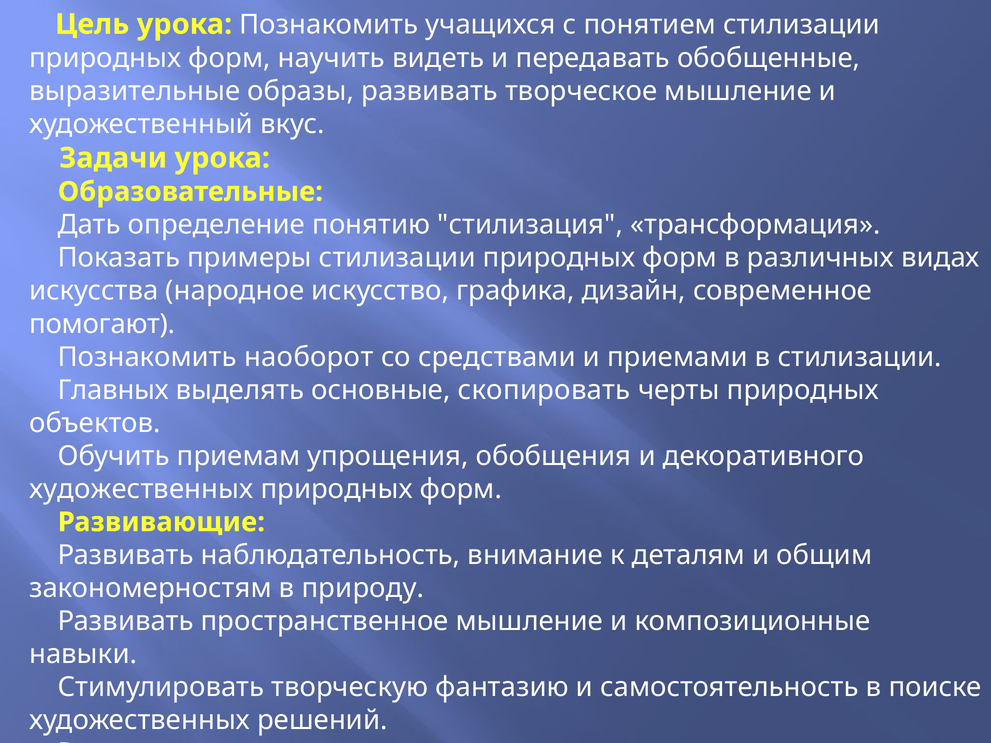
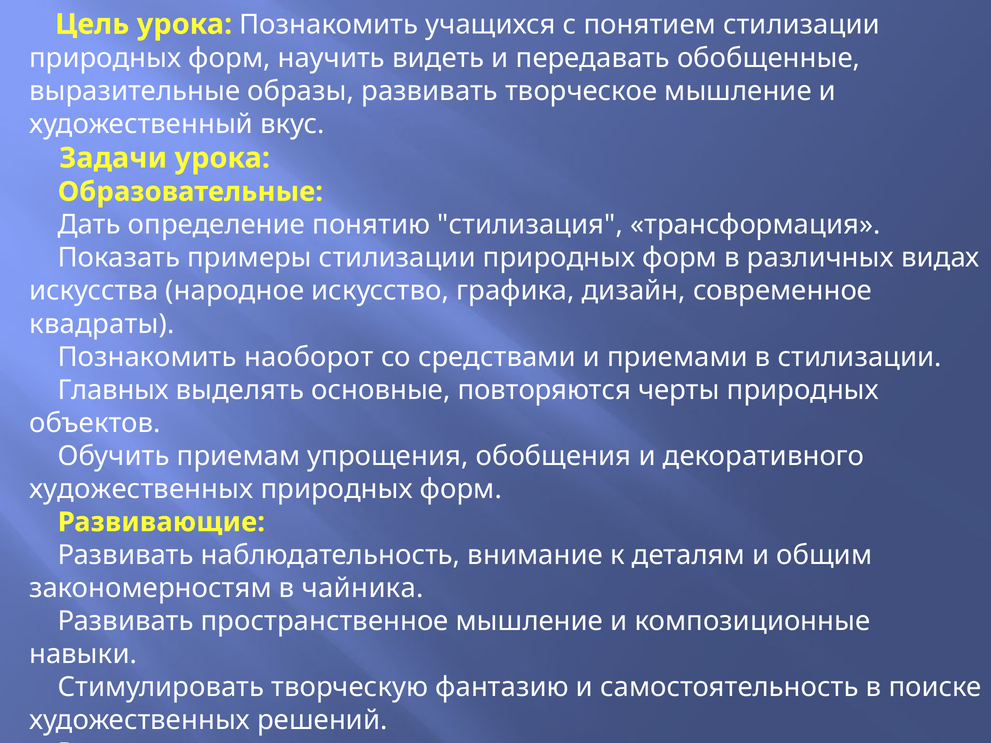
помогают: помогают -> квадраты (102, 324)
скопировать: скопировать -> повторяются (544, 390)
природу: природу -> чайника (363, 588)
